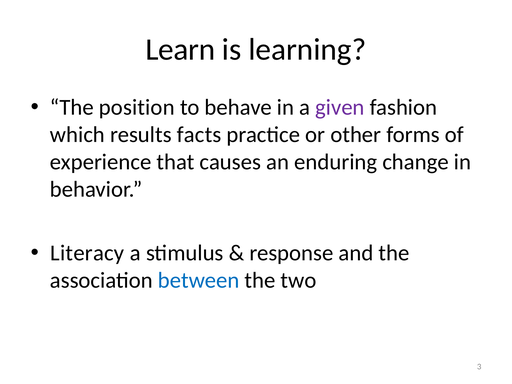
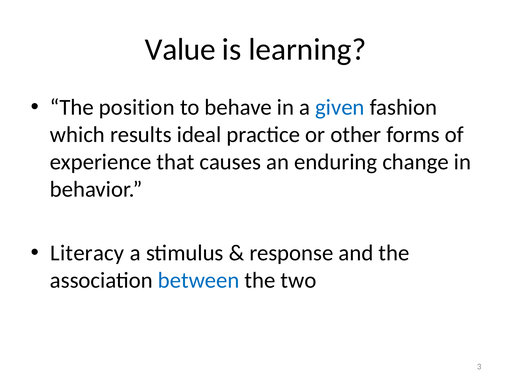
Learn: Learn -> Value (180, 50)
given colour: purple -> blue (340, 107)
facts: facts -> ideal (199, 135)
